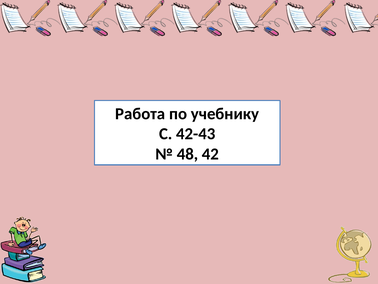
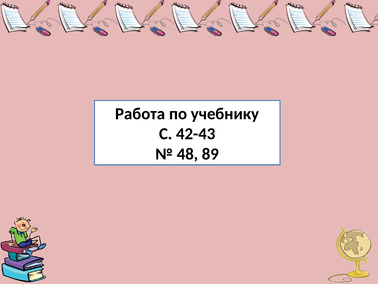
42: 42 -> 89 (210, 154)
